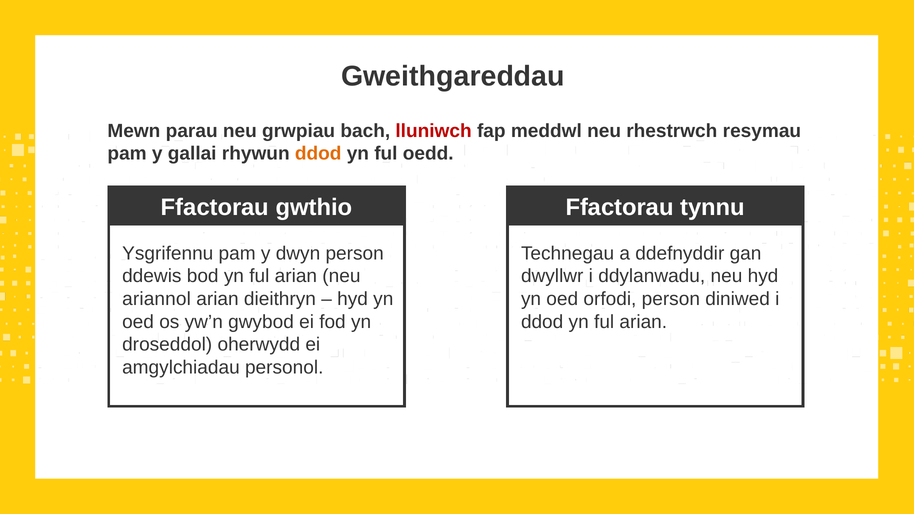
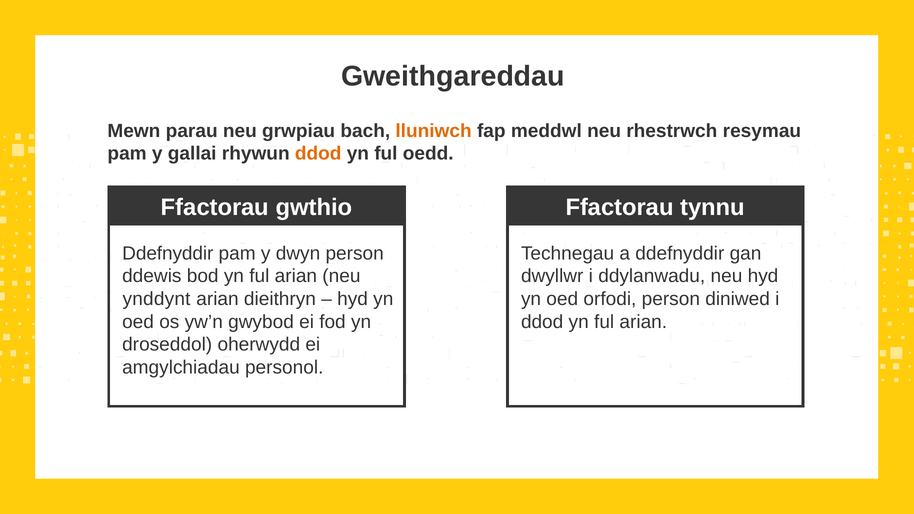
lluniwch colour: red -> orange (434, 131)
Ysgrifennu: Ysgrifennu -> Ddefnyddir (168, 253)
ariannol: ariannol -> ynddynt (157, 299)
